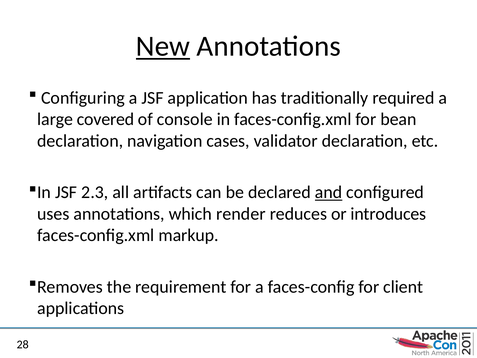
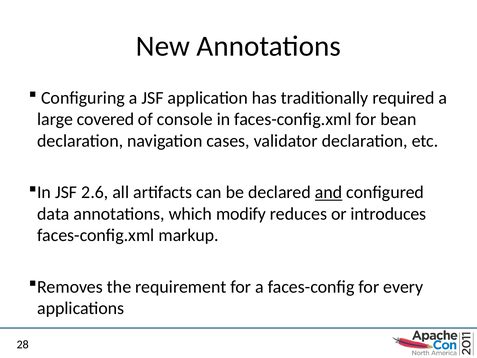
New underline: present -> none (163, 46)
2.3: 2.3 -> 2.6 (95, 192)
uses: uses -> data (53, 214)
render: render -> modify (241, 214)
client: client -> every (403, 287)
